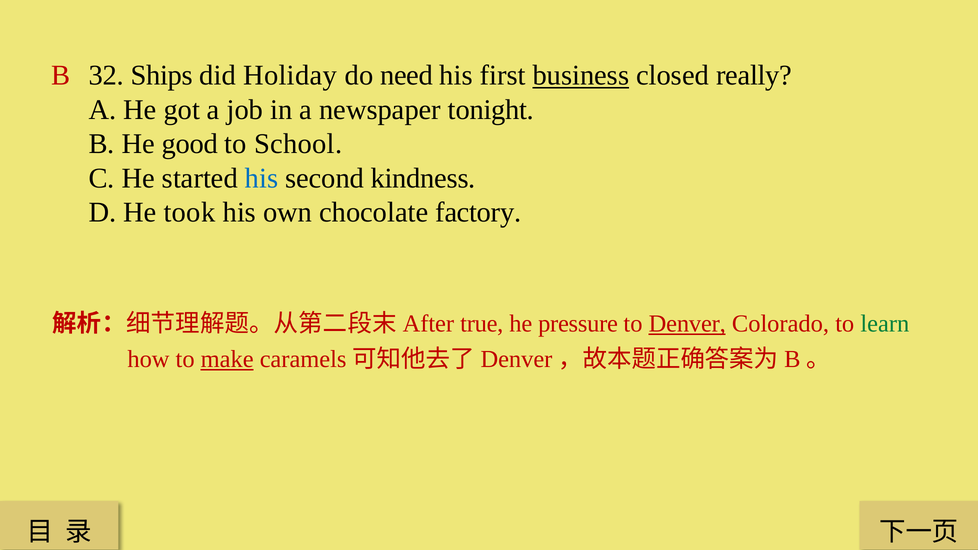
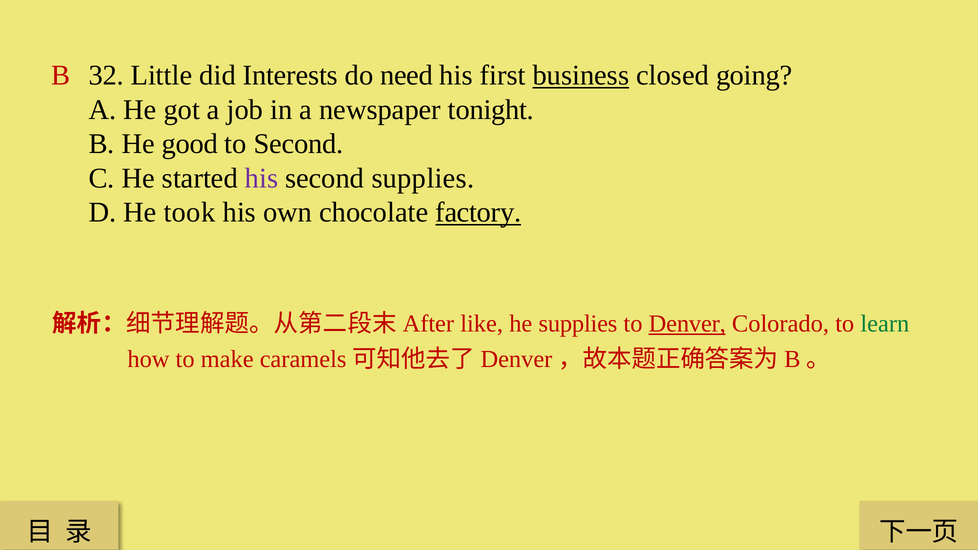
Ships: Ships -> Little (162, 75)
Holiday: Holiday -> Interests (290, 75)
really: really -> going (754, 75)
to School: School -> Second (298, 144)
his colour: blue -> purple (262, 178)
second kindness: kindness -> supplies (423, 178)
factory underline: none -> present (478, 212)
true: true -> like (482, 324)
he pressure: pressure -> supplies (578, 324)
make underline: present -> none (227, 359)
